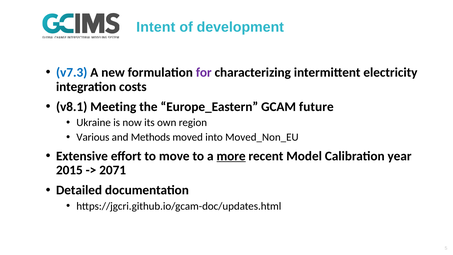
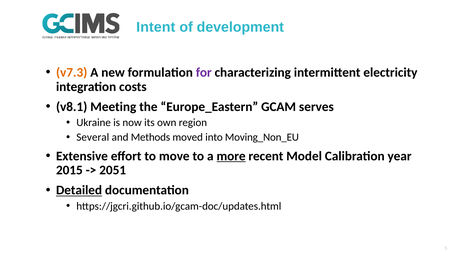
v7.3 colour: blue -> orange (72, 72)
future: future -> serves (316, 107)
Various: Various -> Several (93, 137)
Moved_Non_EU: Moved_Non_EU -> Moving_Non_EU (262, 137)
2071: 2071 -> 2051 (113, 170)
Detailed underline: none -> present (79, 190)
